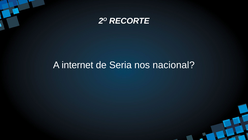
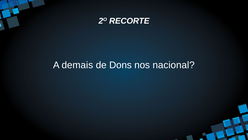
internet: internet -> demais (77, 65)
Seria: Seria -> Dons (120, 65)
